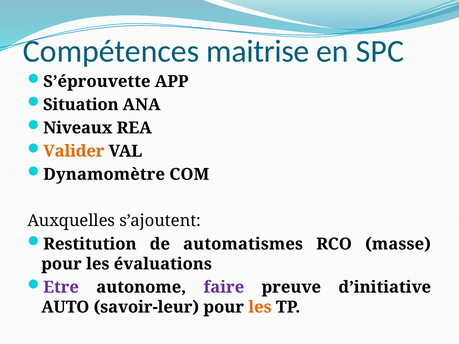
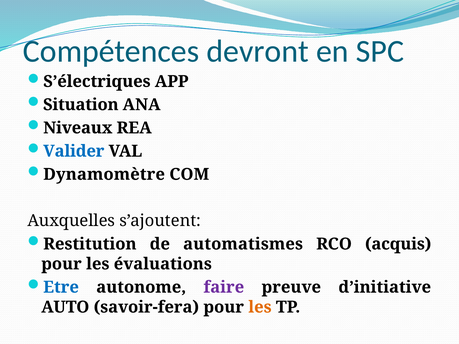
maitrise: maitrise -> devront (258, 51)
S’éprouvette: S’éprouvette -> S’électriques (97, 82)
Valider colour: orange -> blue (74, 151)
masse: masse -> acquis (398, 244)
Etre colour: purple -> blue (61, 287)
savoir-leur: savoir-leur -> savoir-fera (146, 307)
